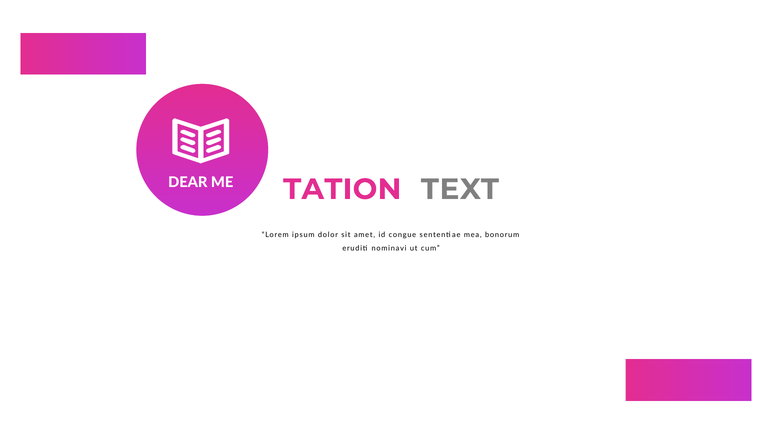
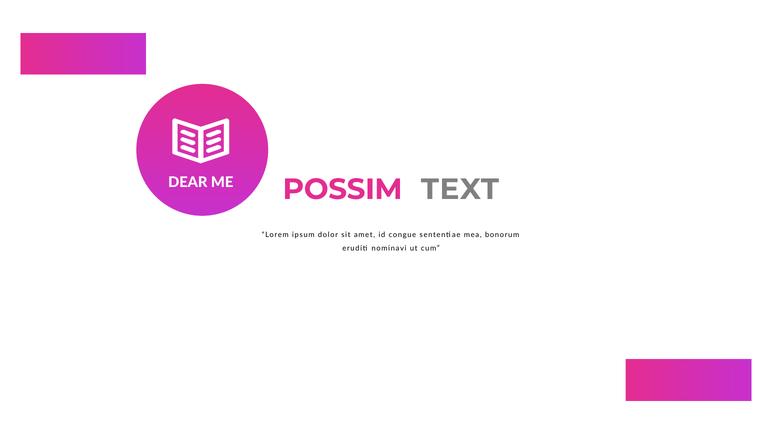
TATION: TATION -> POSSIM (343, 189)
